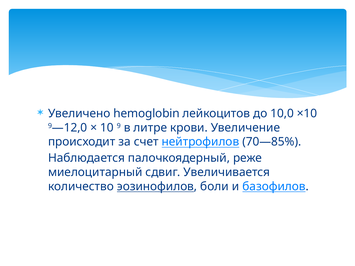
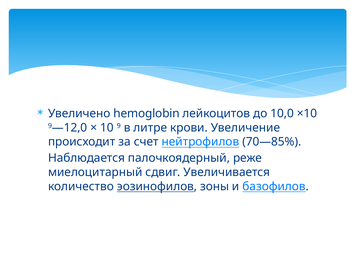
боли: боли -> зоны (215, 187)
